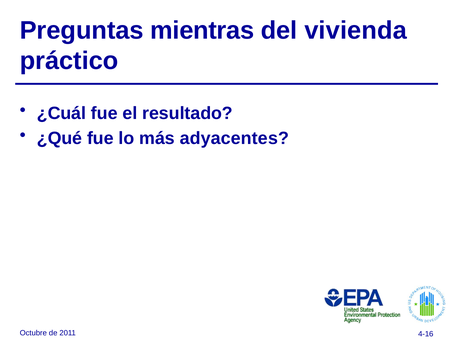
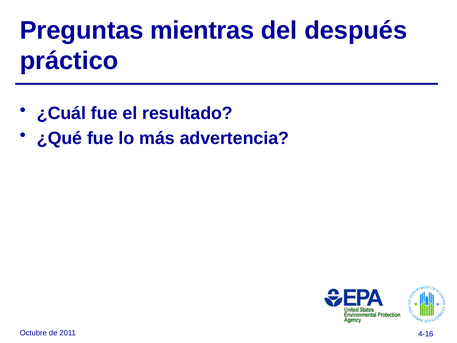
vivienda: vivienda -> después (356, 30)
adyacentes: adyacentes -> advertencia (234, 138)
